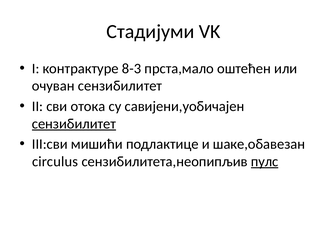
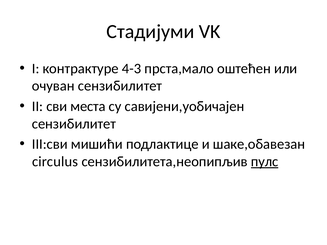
8-3: 8-3 -> 4-3 (132, 69)
отока: отока -> места (88, 106)
сензибилитет underline: present -> none (74, 124)
